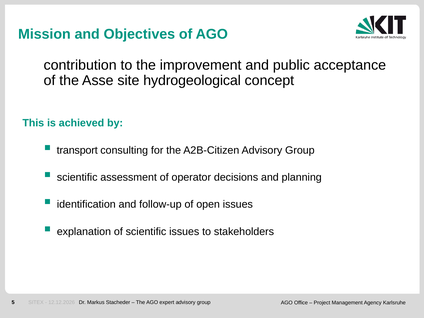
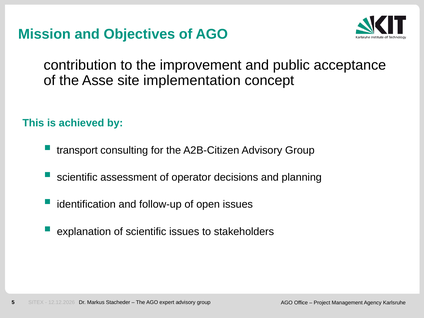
hydrogeological: hydrogeological -> implementation (192, 81)
